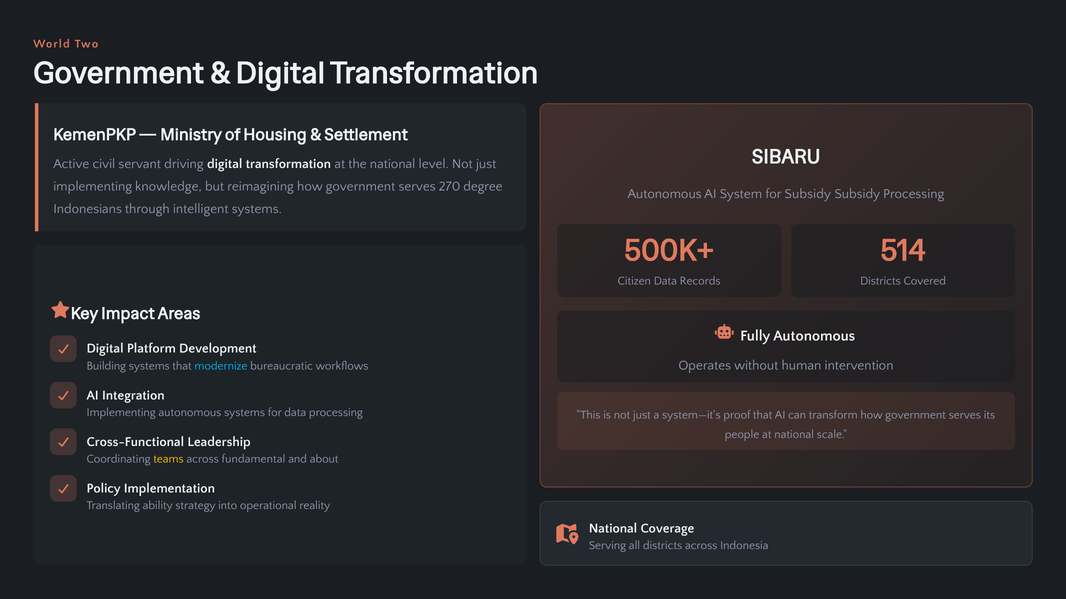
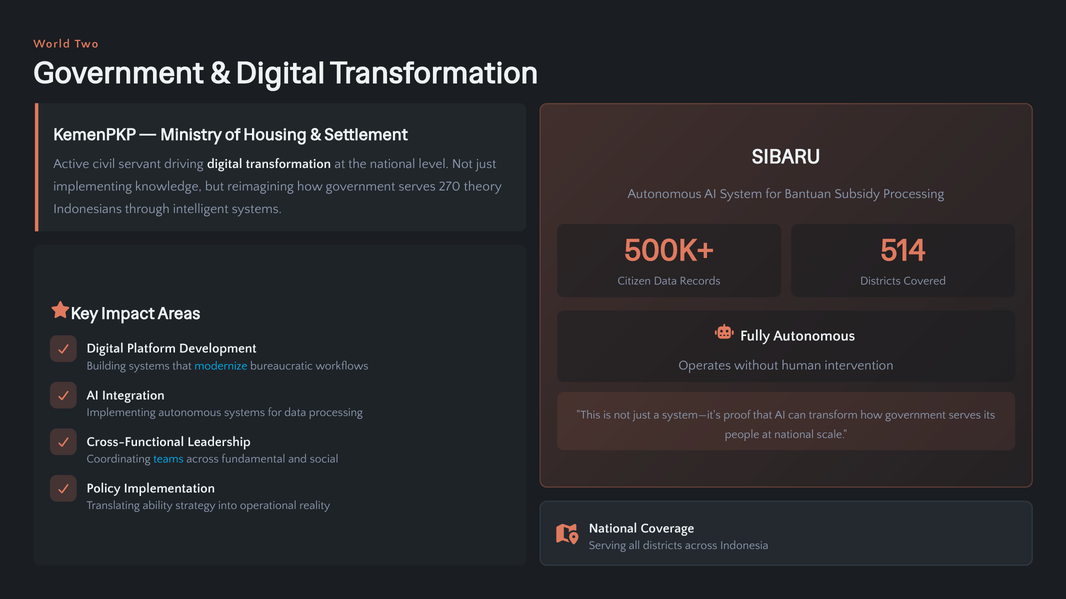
degree: degree -> theory (483, 186)
for Subsidy: Subsidy -> Bantuan (808, 194)
teams colour: yellow -> light blue (168, 459)
about: about -> social (324, 459)
